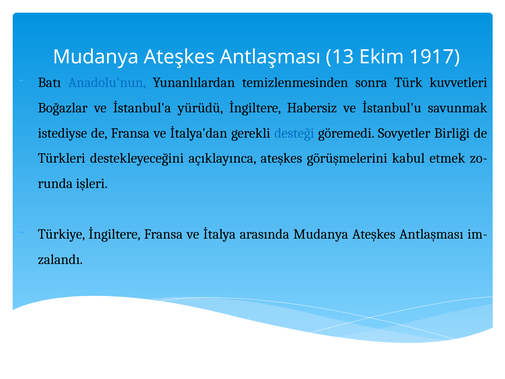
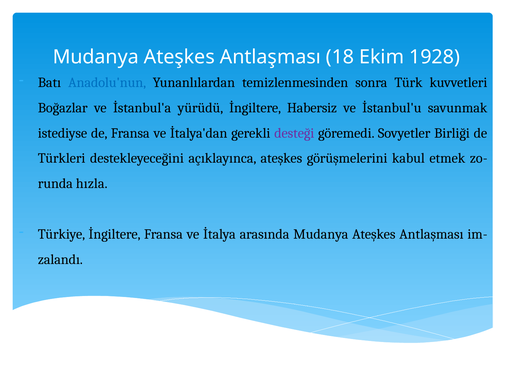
13: 13 -> 18 (340, 57)
1917: 1917 -> 1928 (435, 57)
desteği colour: blue -> purple (294, 133)
işleri: işleri -> hızla (92, 183)
